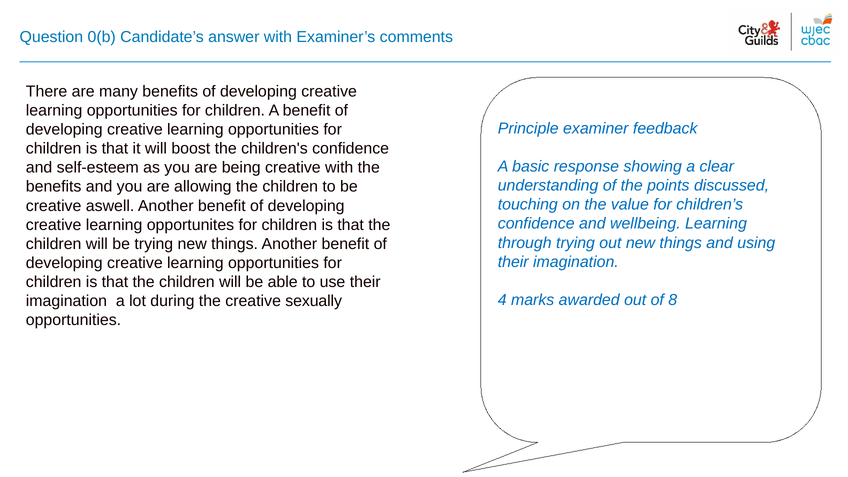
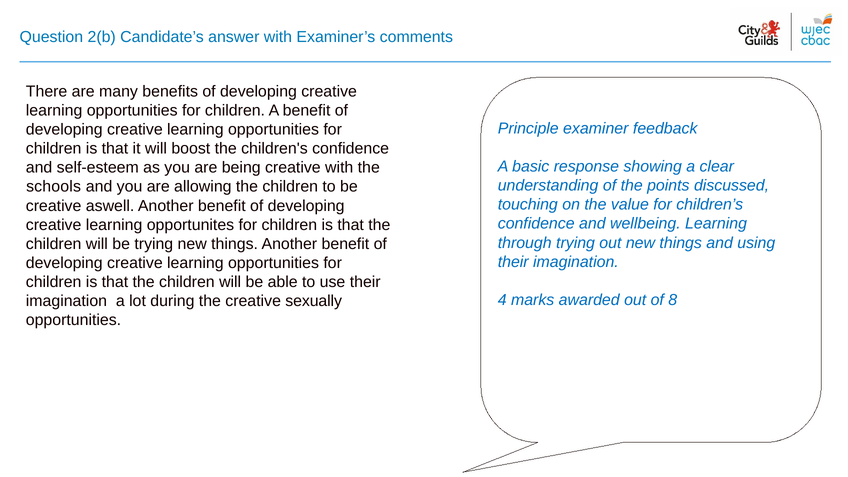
0(b: 0(b -> 2(b (102, 37)
benefits: benefits -> schools (54, 187)
